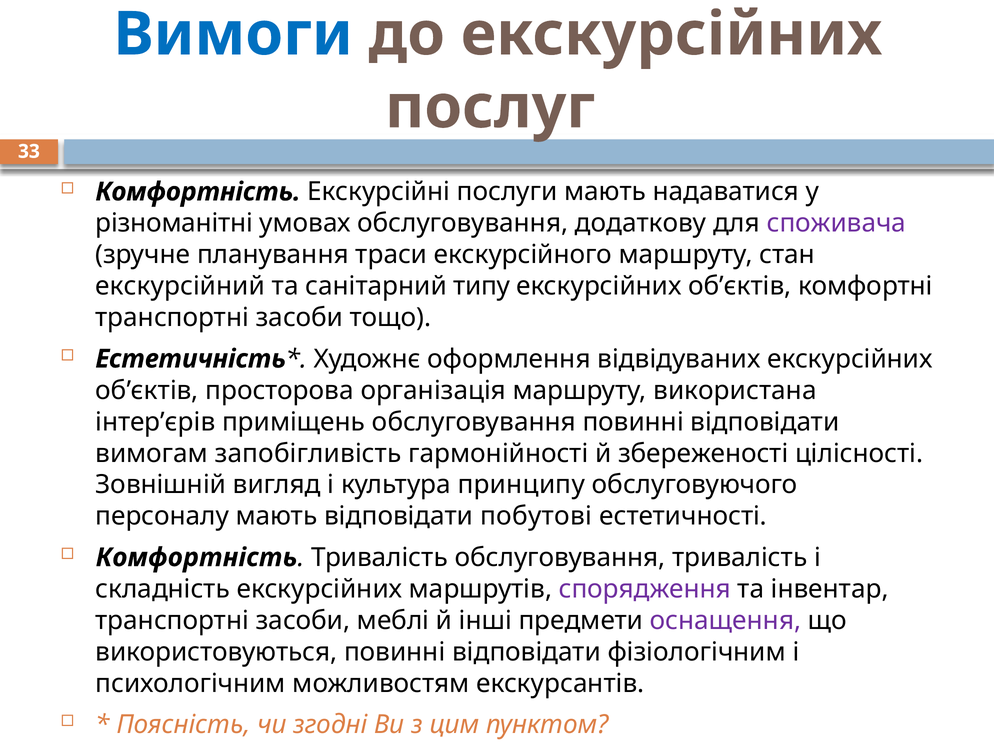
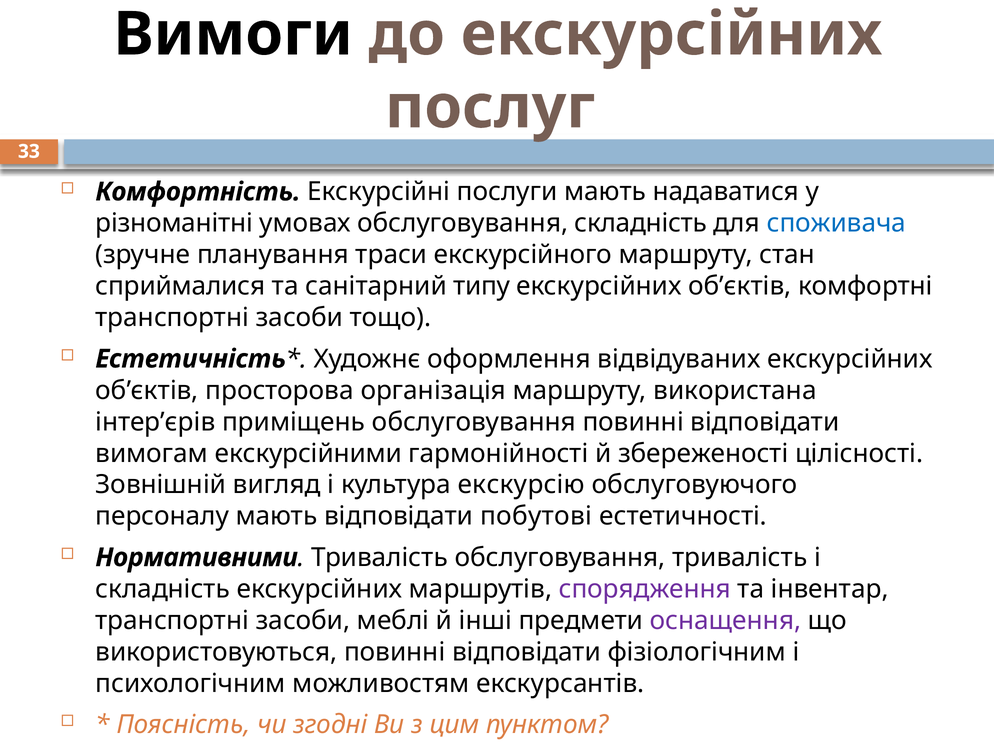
Вимоги colour: blue -> black (233, 34)
обслуговування додаткову: додаткову -> складність (641, 223)
споживача colour: purple -> blue (836, 223)
екскурсійний: екскурсійний -> сприймалися (180, 286)
запобігливість: запобігливість -> екскурсійними (308, 453)
принципу: принципу -> екскурсію (521, 485)
Комфортність: Комфортність -> Нормативними (197, 557)
